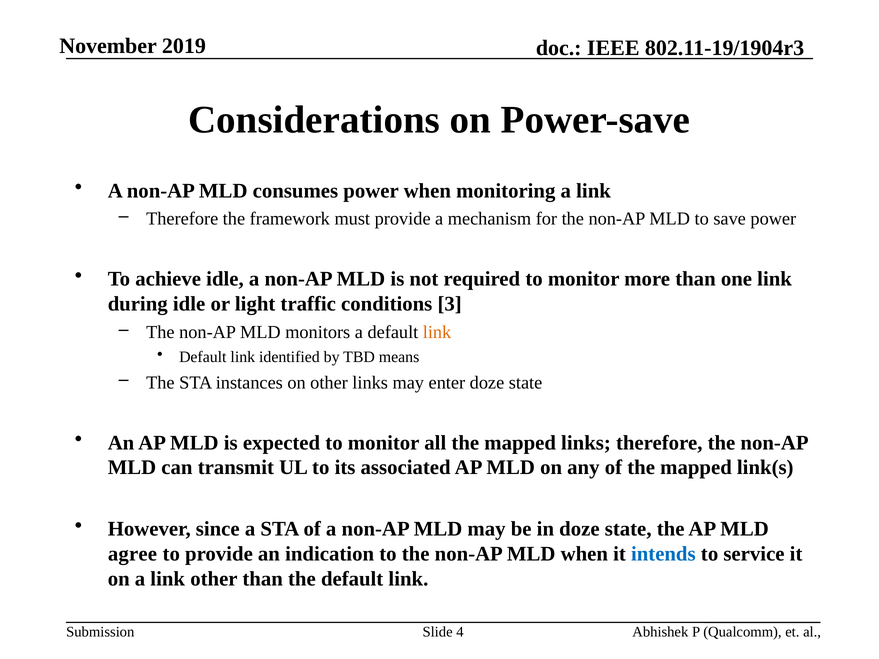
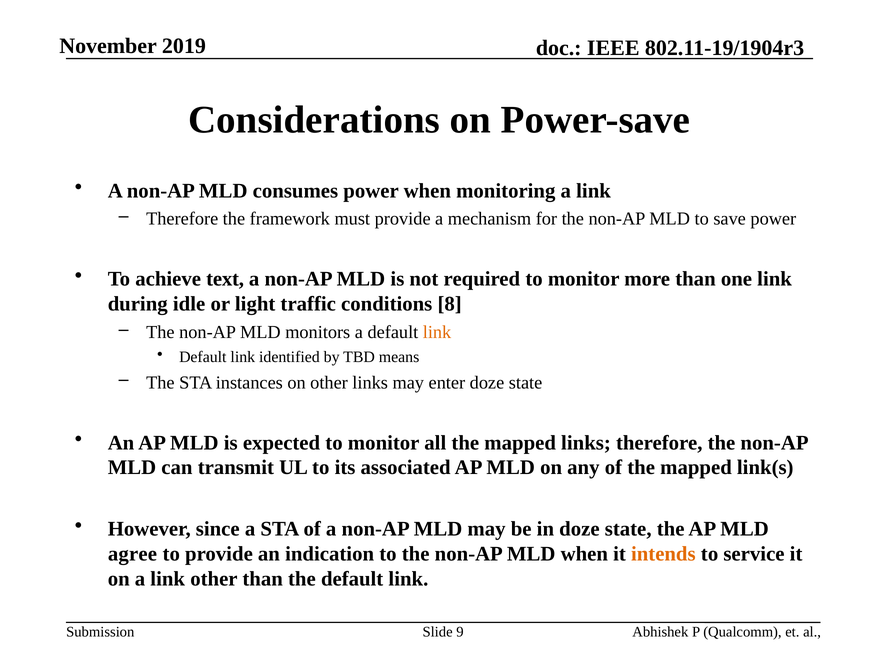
achieve idle: idle -> text (225, 279)
3: 3 -> 8 (450, 304)
intends colour: blue -> orange (663, 554)
4: 4 -> 9 (460, 632)
